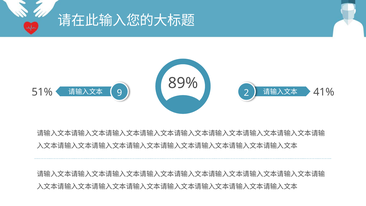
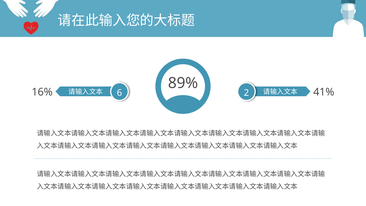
51%: 51% -> 16% (42, 92)
9: 9 -> 6 (119, 93)
